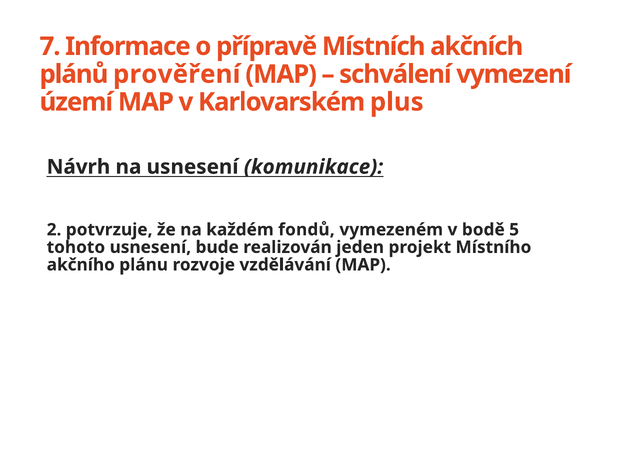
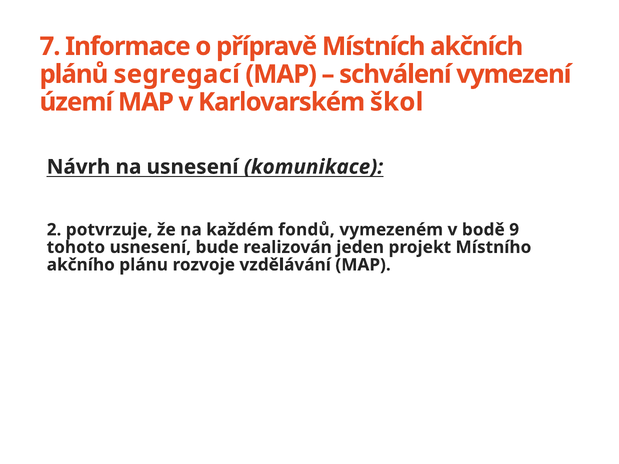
prověření: prověření -> segregací (177, 74)
plus: plus -> škol (397, 102)
5: 5 -> 9 (514, 230)
